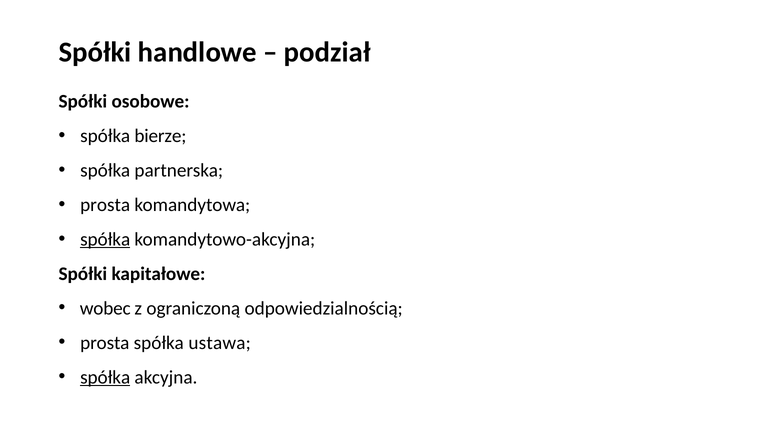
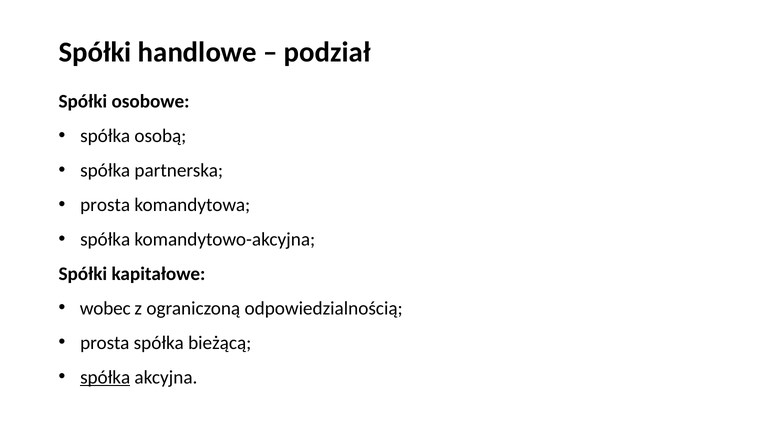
bierze: bierze -> osobą (160, 136)
spółka underline: present -> none (105, 239)
ustawa: ustawa -> bieżącą (220, 343)
